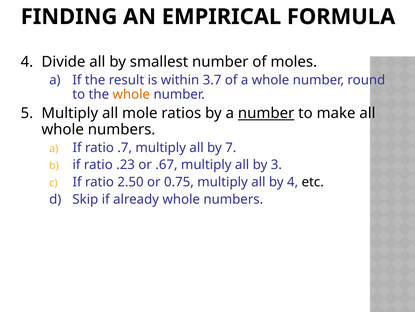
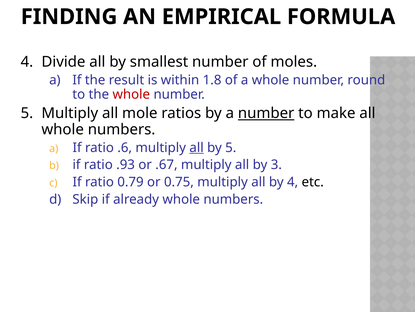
3.7: 3.7 -> 1.8 (212, 80)
whole colour: orange -> red (131, 94)
.7: .7 -> .6 (125, 147)
all underline: none -> present (197, 147)
by 7: 7 -> 5 (231, 147)
.23: .23 -> .93 (126, 164)
2.50: 2.50 -> 0.79 (130, 182)
